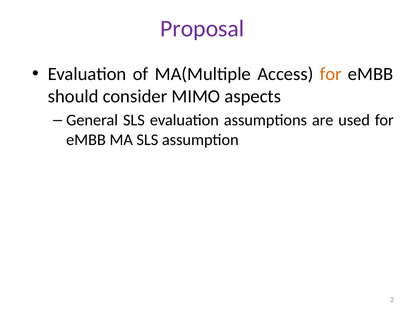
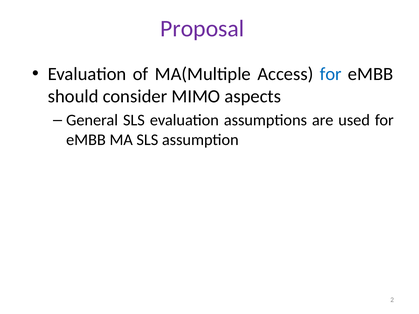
for colour: orange -> blue (331, 74)
